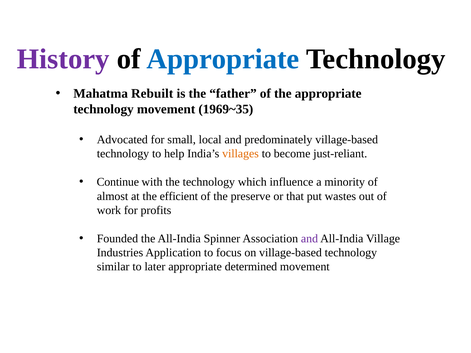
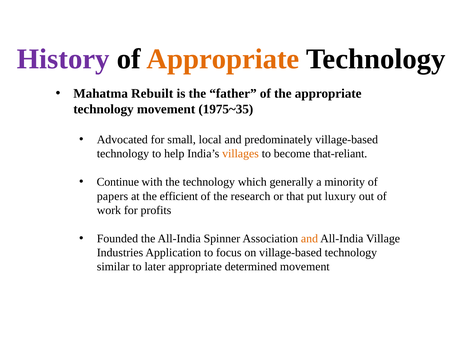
Appropriate colour: blue -> orange (223, 59)
1969~35: 1969~35 -> 1975~35 (226, 109)
just-reliant: just-reliant -> that-reliant (340, 154)
influence: influence -> generally (291, 182)
almost: almost -> papers (112, 196)
preserve: preserve -> research (251, 196)
wastes: wastes -> luxury (340, 196)
and colour: purple -> orange (309, 239)
